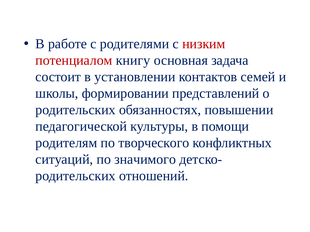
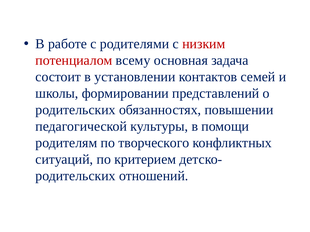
книгу: книгу -> всему (133, 61)
значимого: значимого -> критерием (145, 160)
